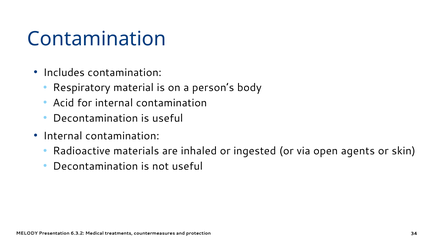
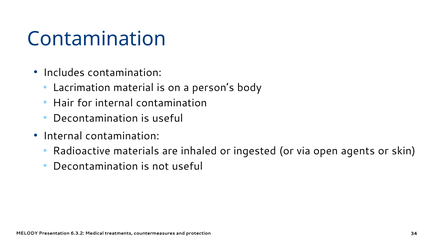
Respiratory: Respiratory -> Lacrimation (82, 88)
Acid: Acid -> Hair (63, 103)
